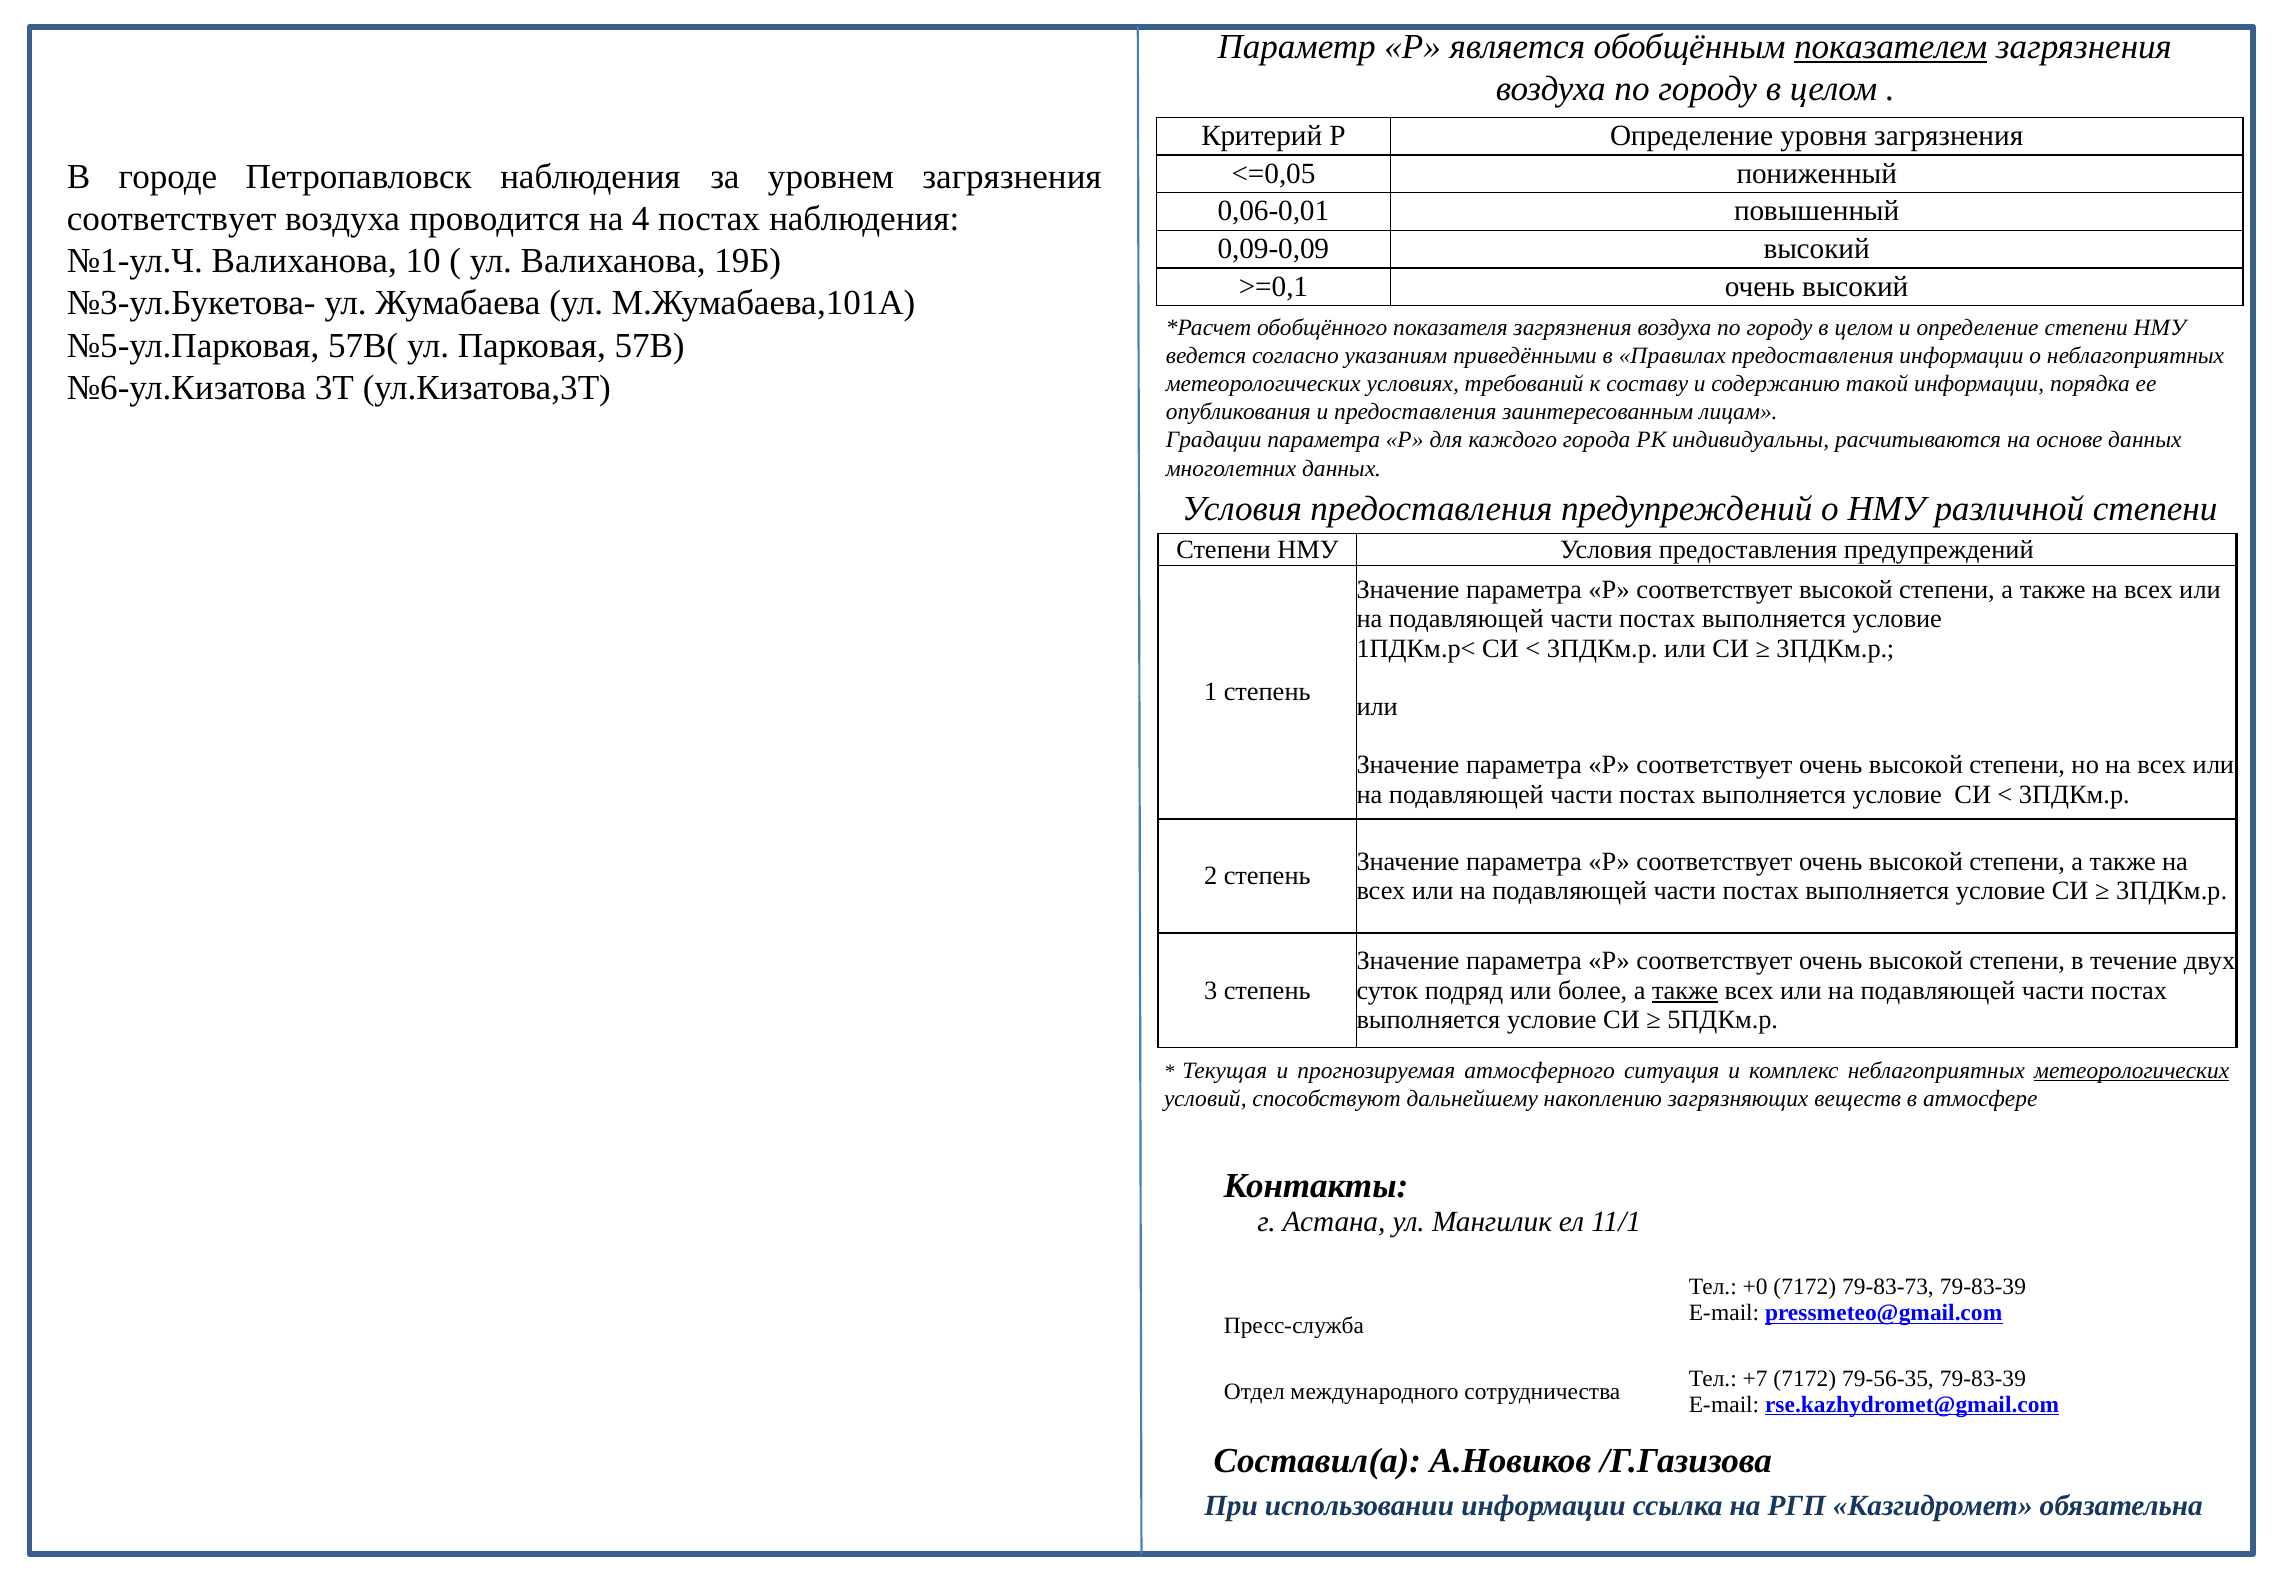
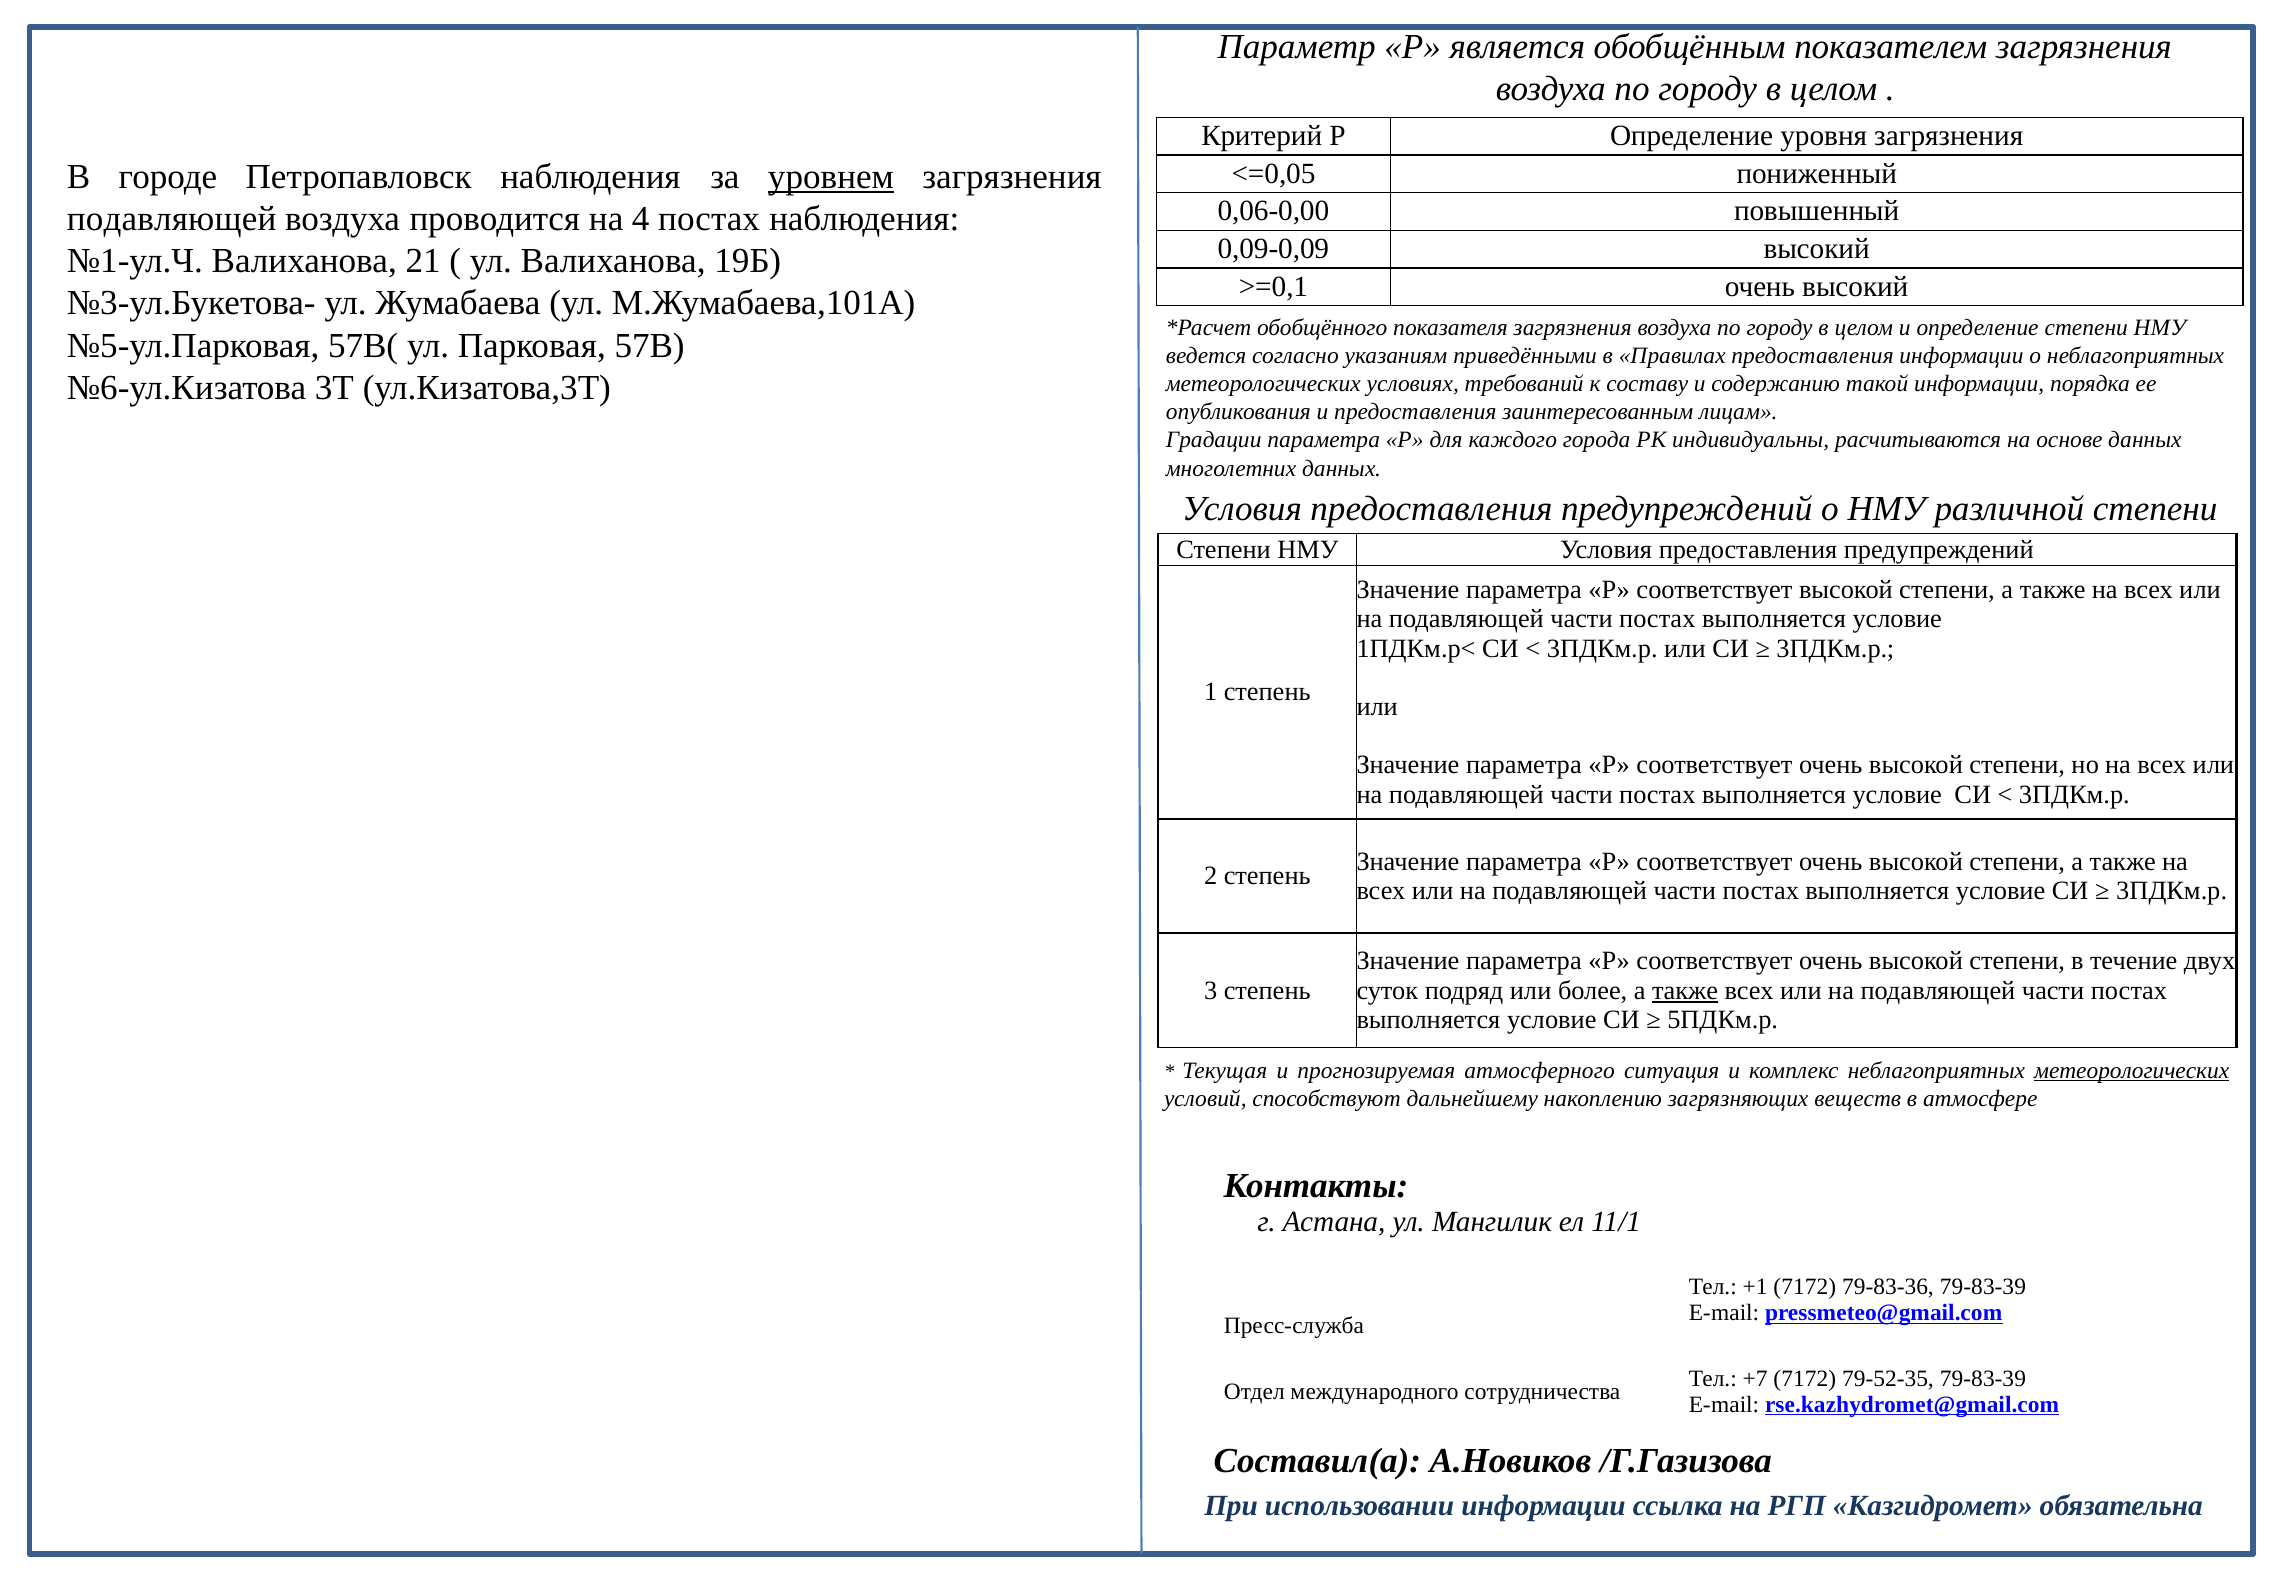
показателем underline: present -> none (1891, 47)
уровнем underline: none -> present (831, 177)
0,06-0,01: 0,06-0,01 -> 0,06-0,00 (1273, 211)
соответствует: соответствует -> подавляющей (172, 219)
10: 10 -> 21 (423, 261)
+0: +0 -> +1 (1755, 1287)
79-83-73: 79-83-73 -> 79-83-36 (1888, 1287)
79-56-35: 79-56-35 -> 79-52-35 (1888, 1378)
